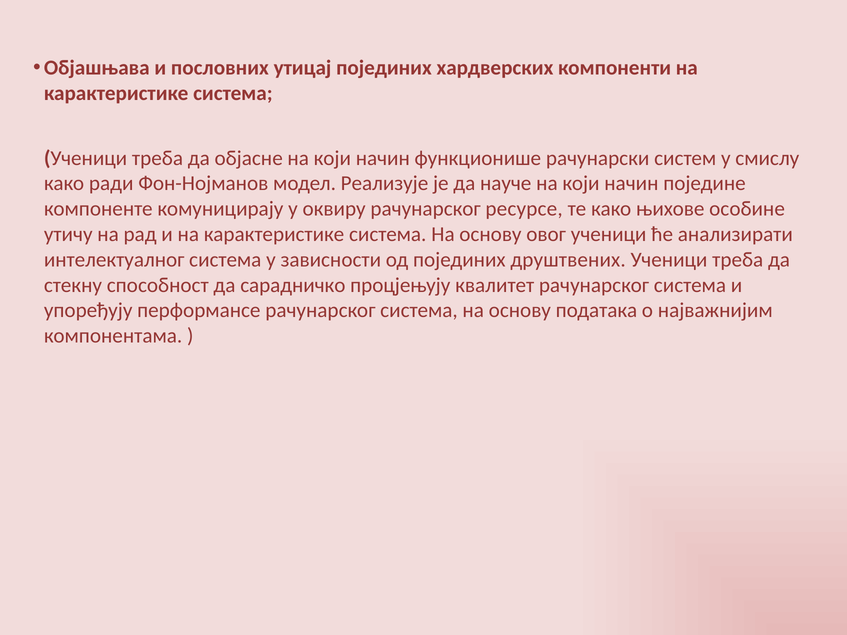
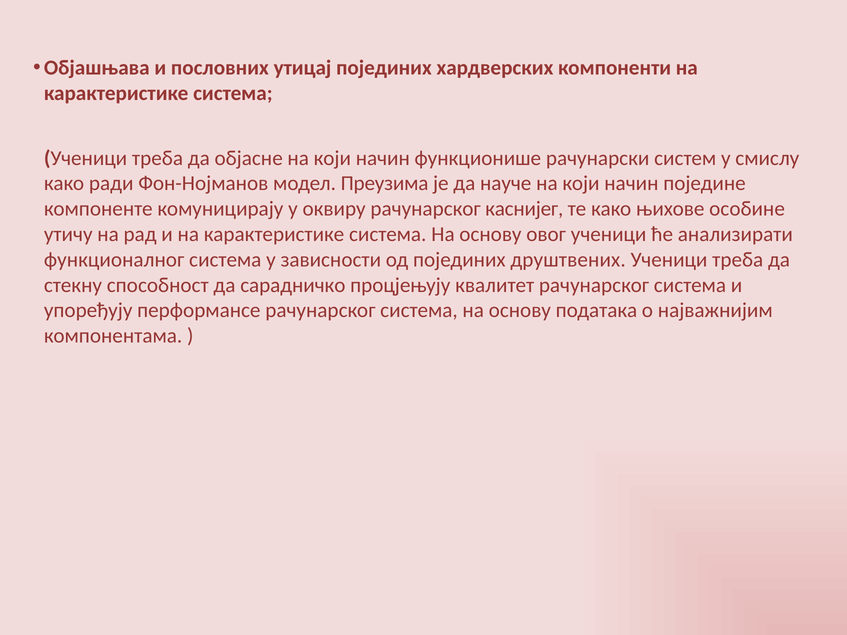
Реализује: Реализује -> Преузима (385, 184)
ресурсе: ресурсе -> каснијег (524, 209)
интелектуалног: интелектуалног -> функционалног (114, 260)
